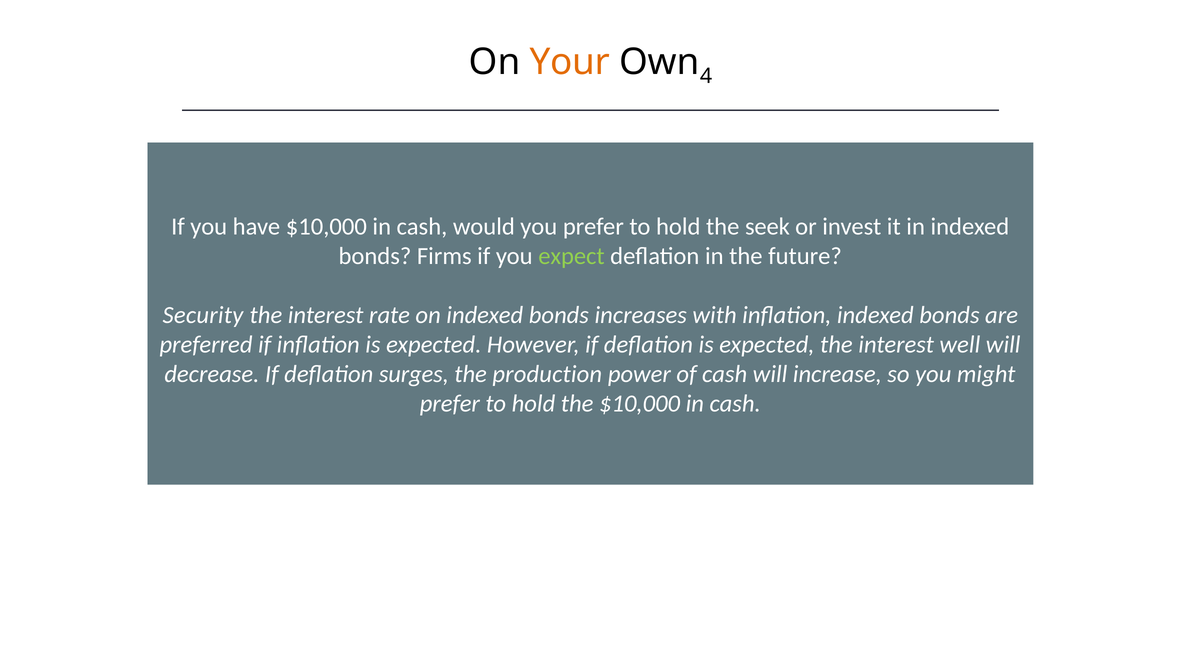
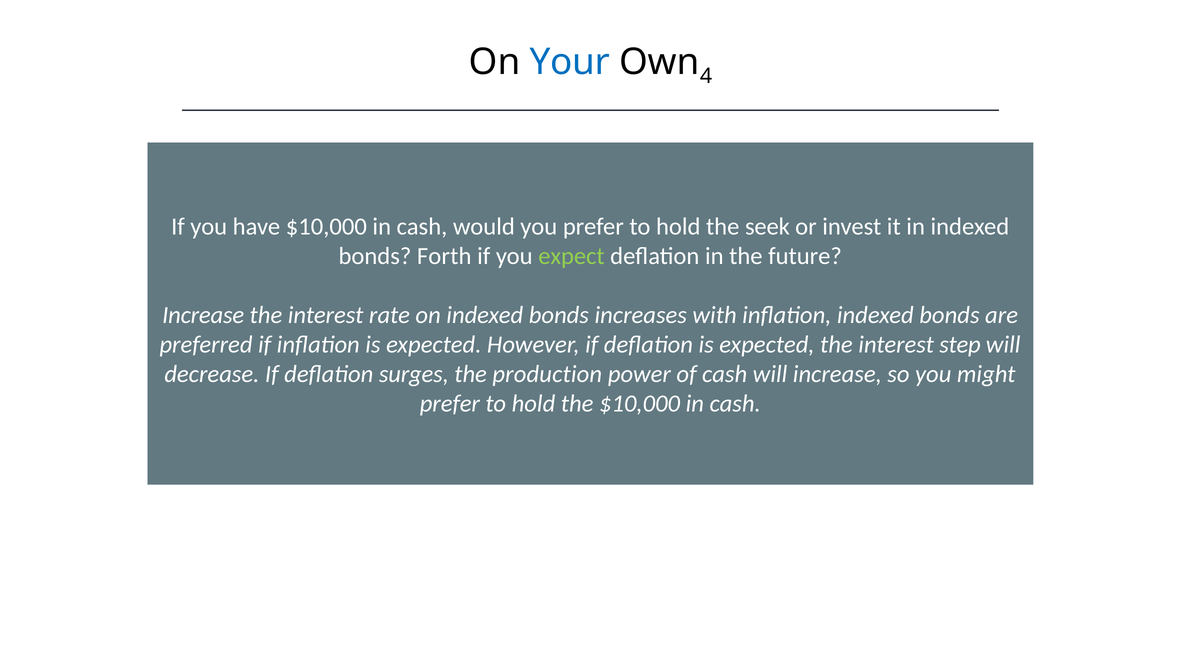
Your colour: orange -> blue (570, 62)
Firms: Firms -> Forth (444, 256)
Security: Security -> Increase (203, 315)
well: well -> step (960, 345)
